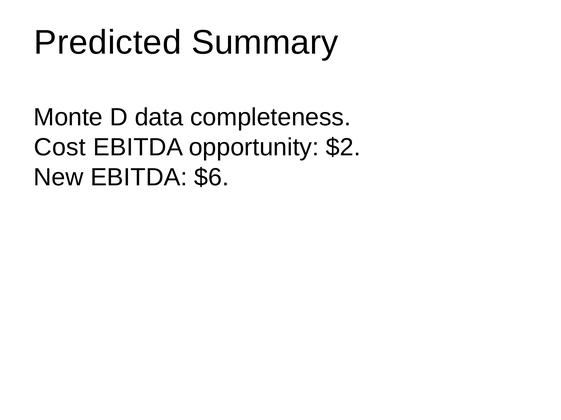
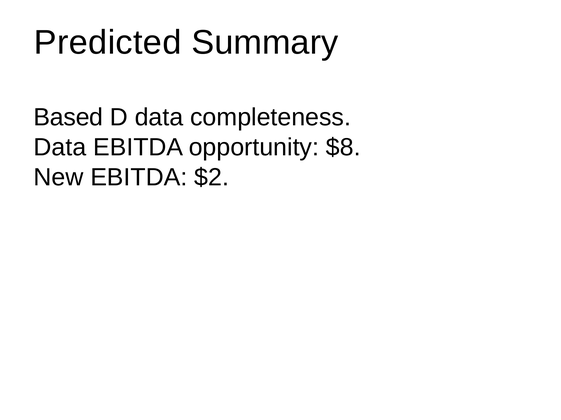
Monte: Monte -> Based (68, 118)
Cost: Cost -> Data (60, 148)
$2: $2 -> $8 (343, 148)
$6: $6 -> $2 (212, 177)
